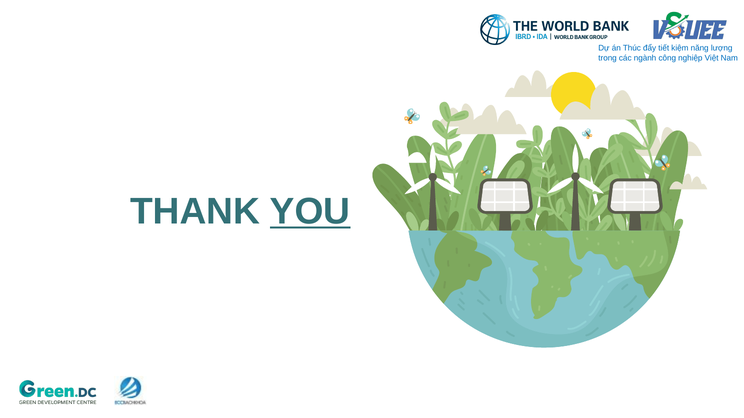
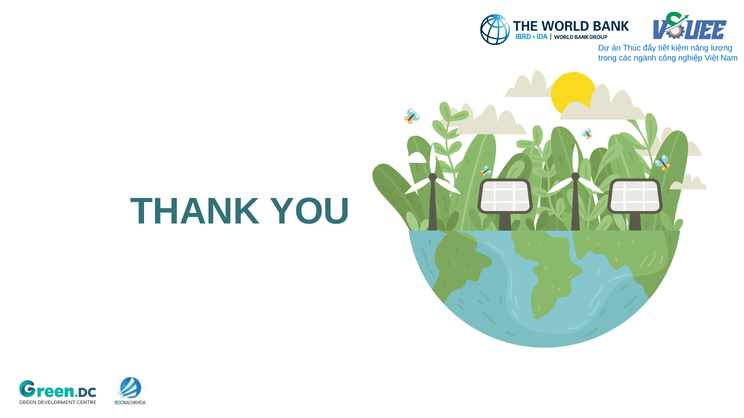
YOU underline: present -> none (310, 212)
